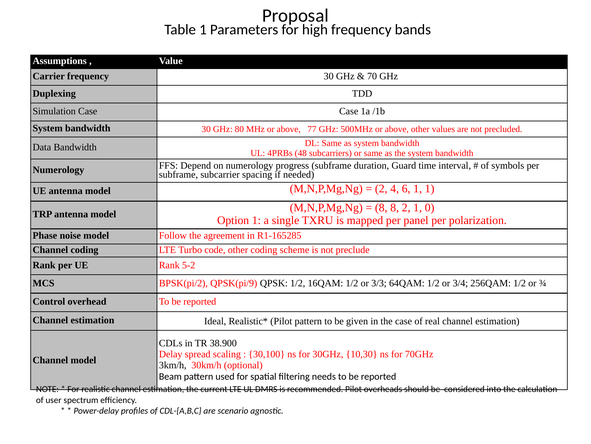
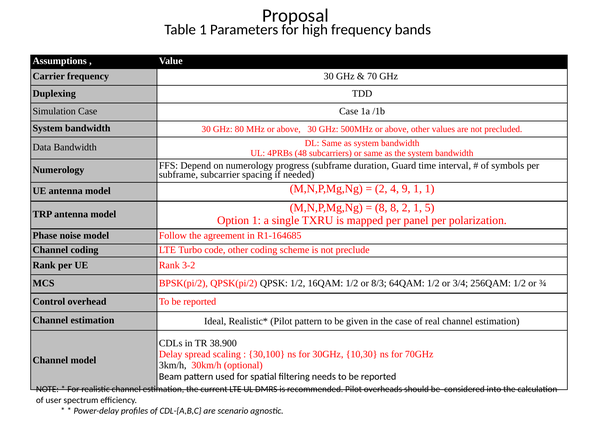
above 77: 77 -> 30 (312, 129)
6: 6 -> 9 (406, 188)
0: 0 -> 5 (430, 207)
R1-165285: R1-165285 -> R1-164685 (279, 235)
5-2: 5-2 -> 3-2 (189, 265)
QPSK(pi/9: QPSK(pi/9 -> QPSK(pi/2 (234, 283)
3/3: 3/3 -> 8/3 (379, 283)
